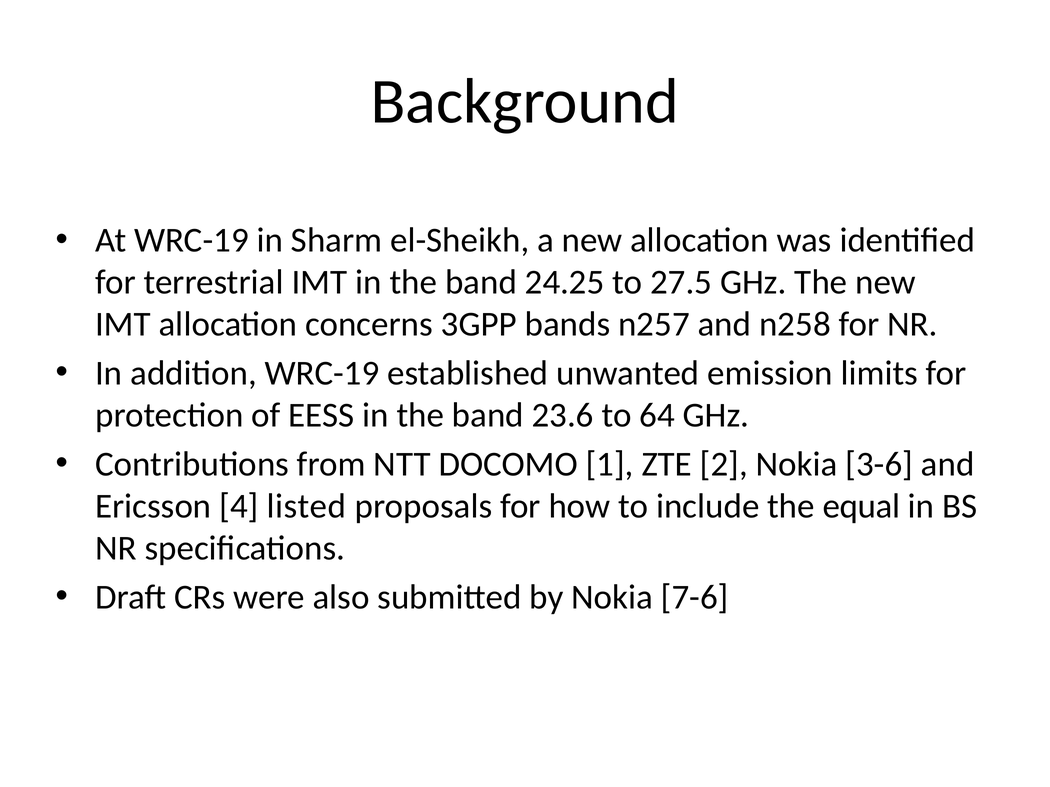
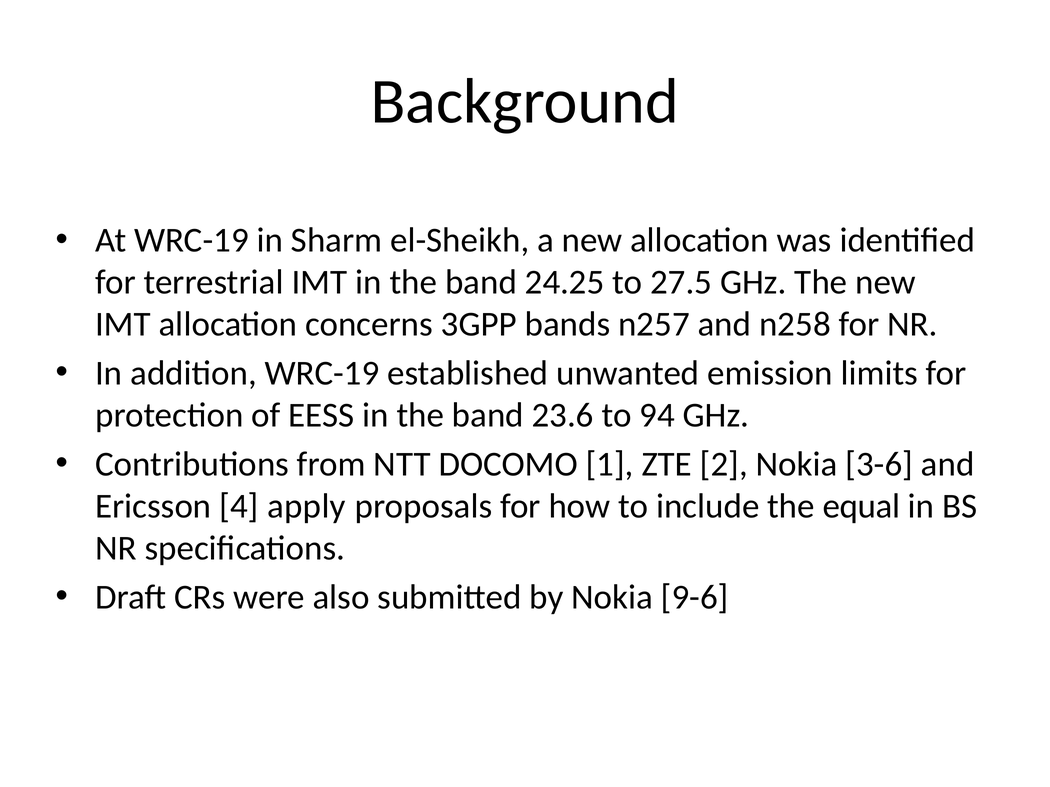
64: 64 -> 94 (657, 416)
listed: listed -> apply (306, 507)
7-6: 7-6 -> 9-6 (695, 598)
